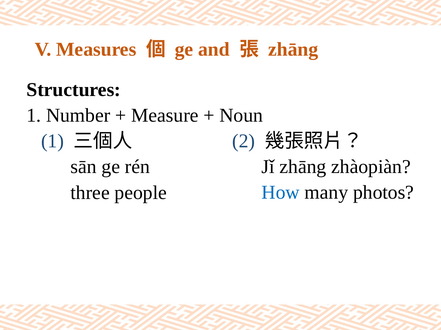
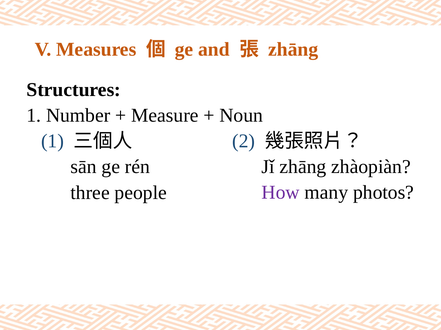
How colour: blue -> purple (281, 193)
